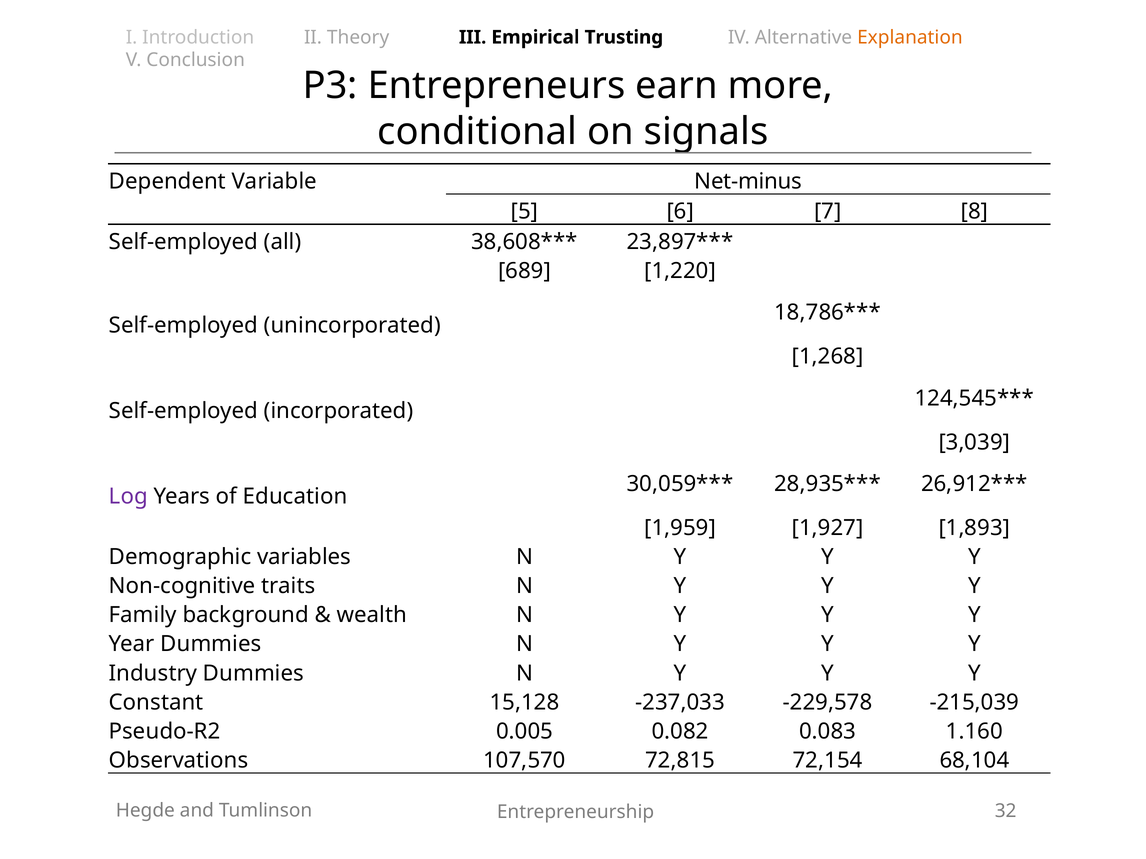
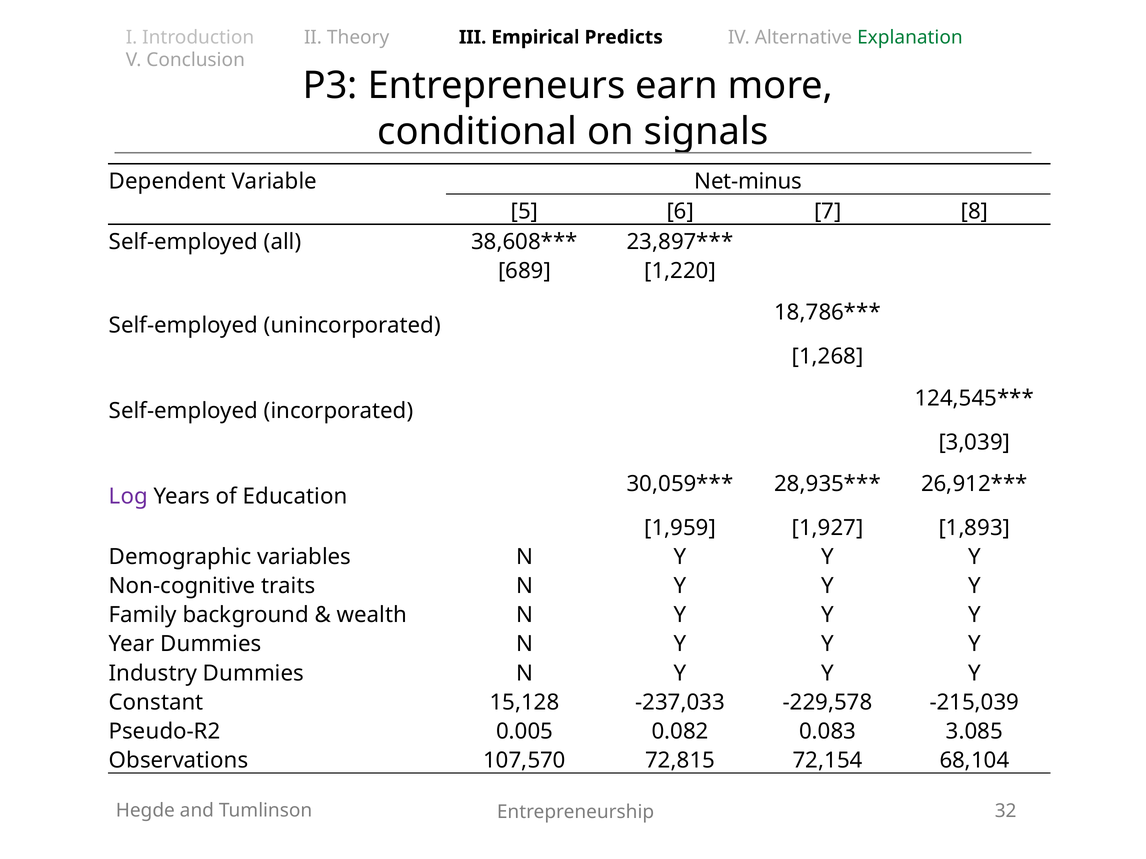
Trusting: Trusting -> Predicts (624, 37)
Explanation colour: orange -> green (910, 37)
1.160: 1.160 -> 3.085 (974, 732)
